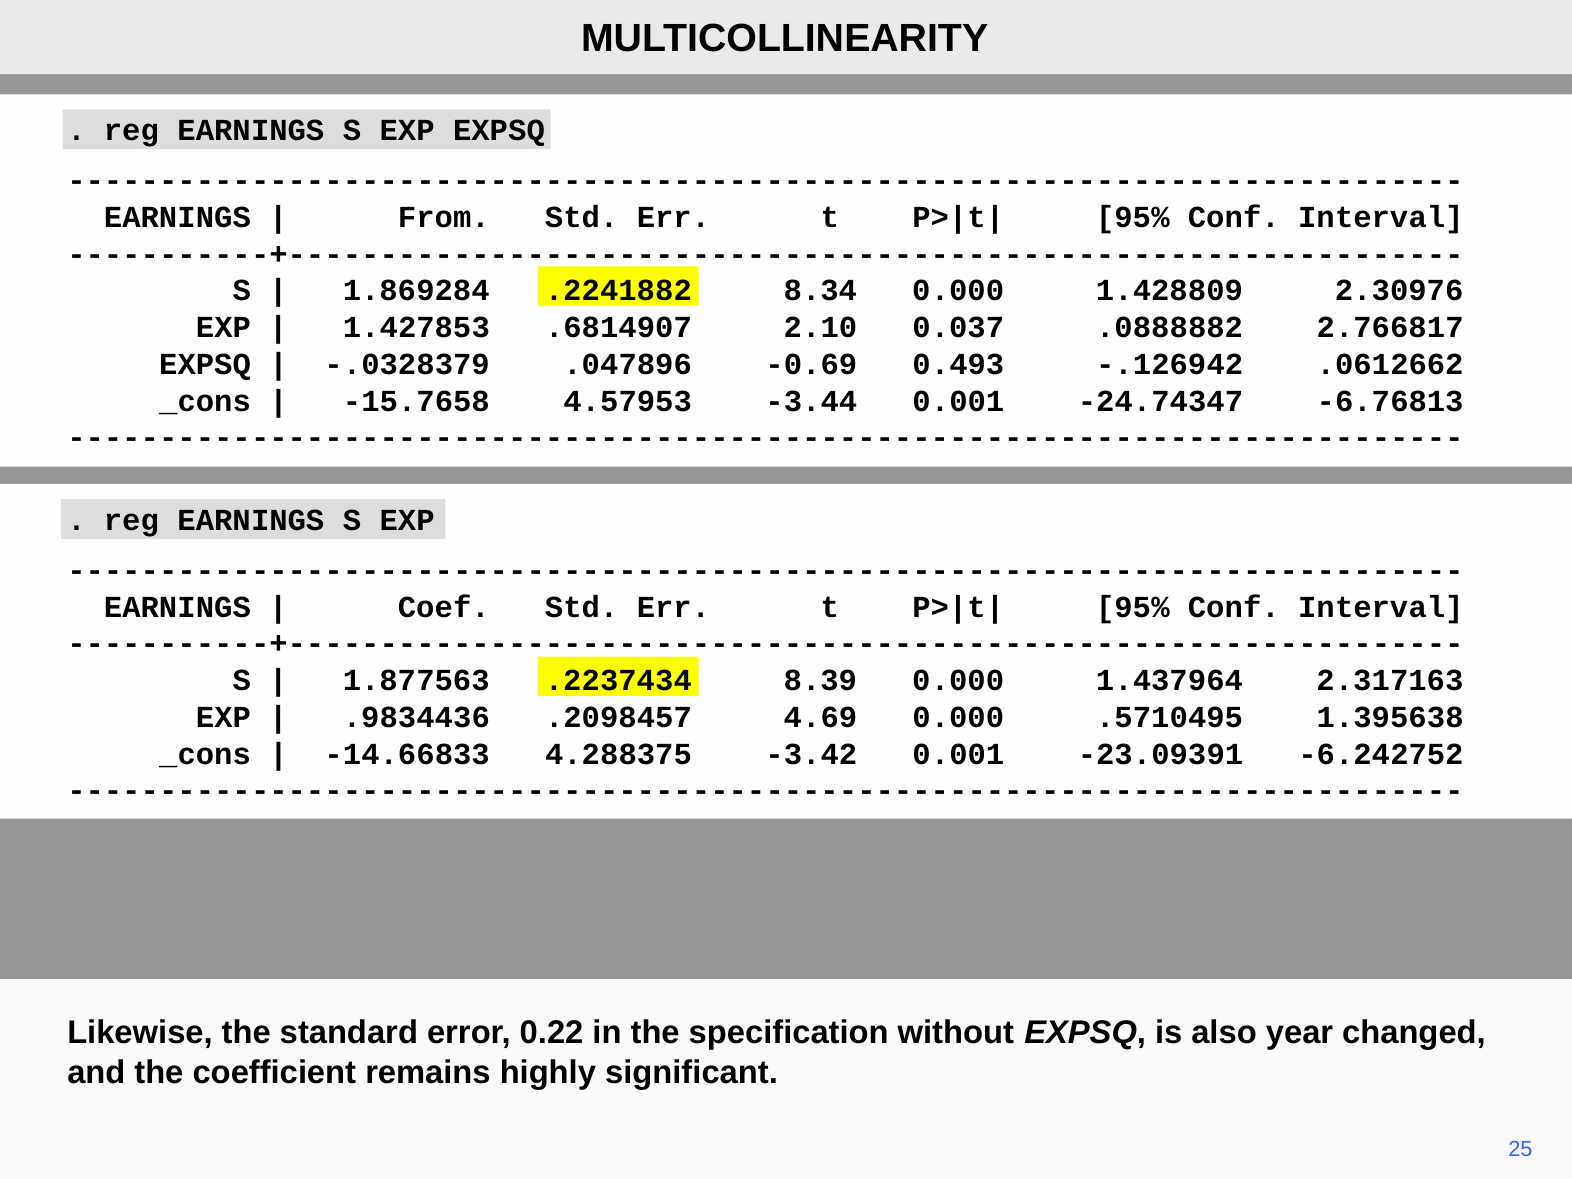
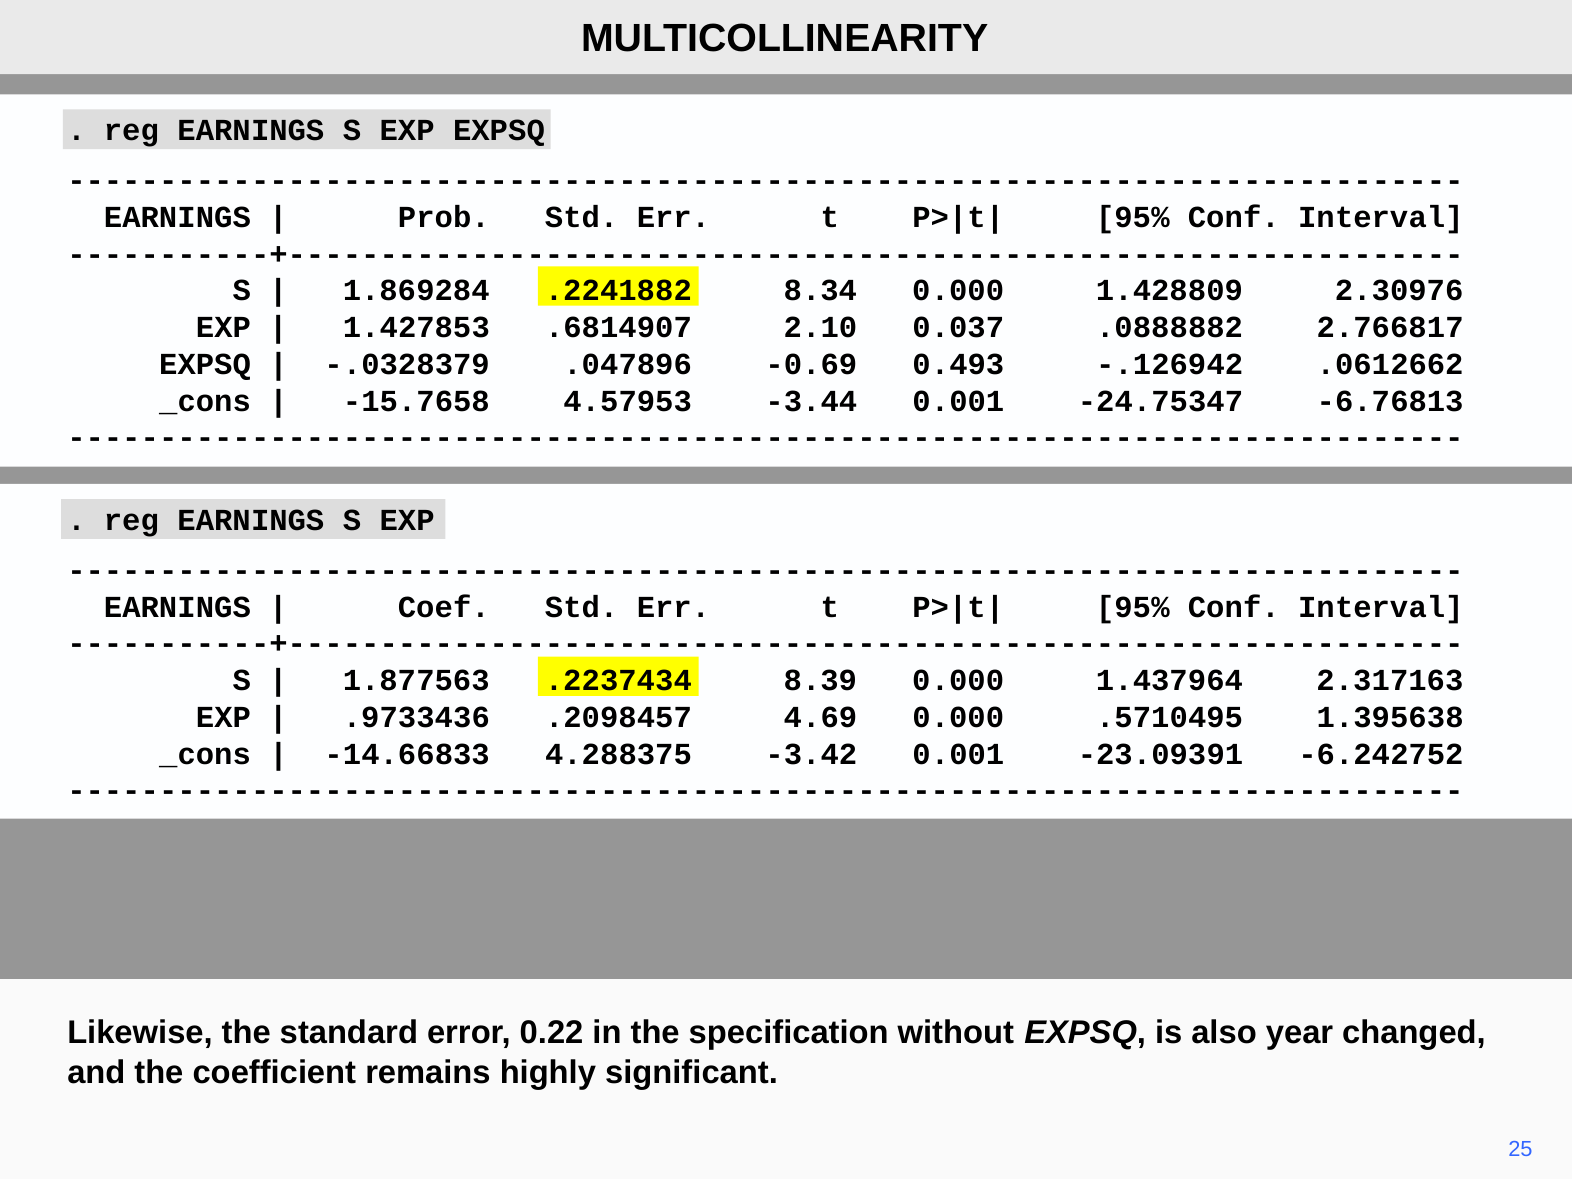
From: From -> Prob (444, 217)
-24.74347: -24.74347 -> -24.75347 (1160, 401)
.9834436: .9834436 -> .9733436 (416, 717)
